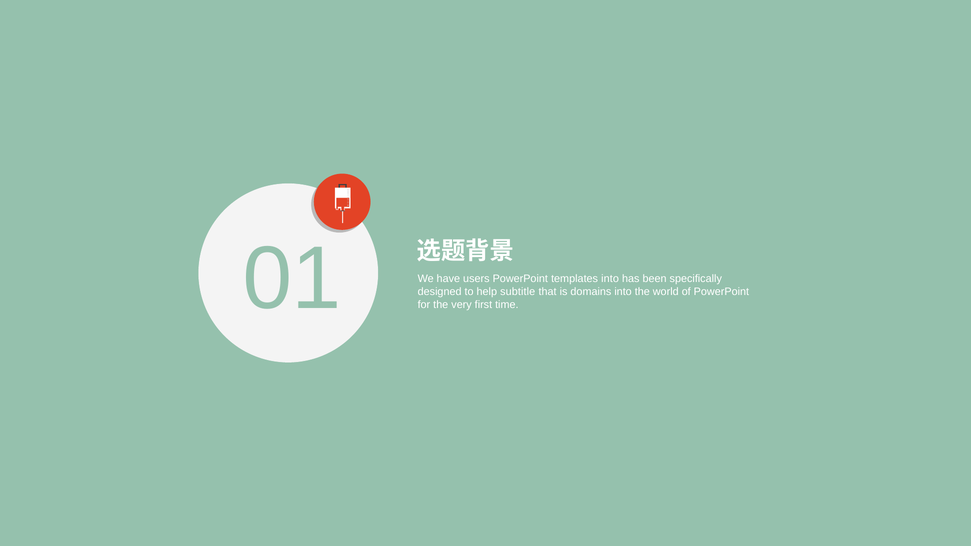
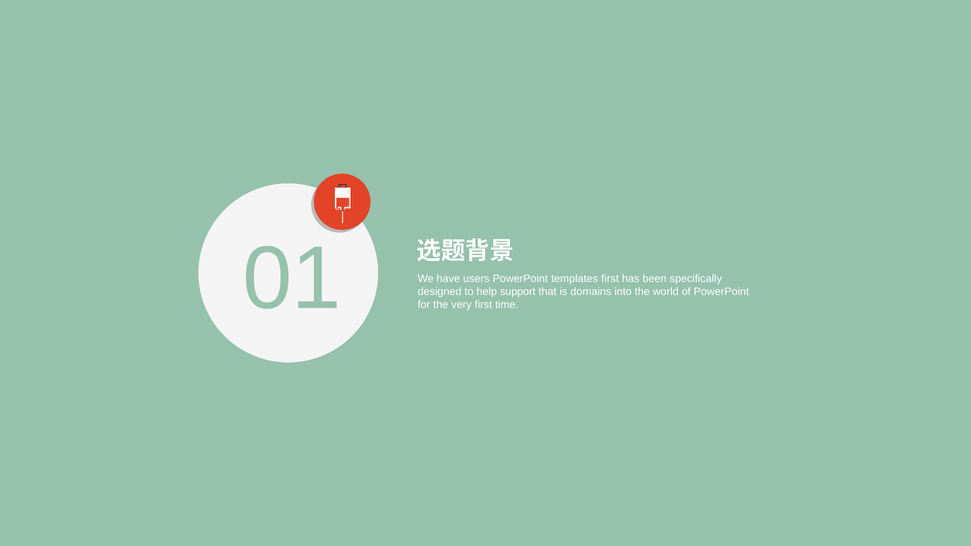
templates into: into -> first (610, 279)
subtitle: subtitle -> support (518, 292)
